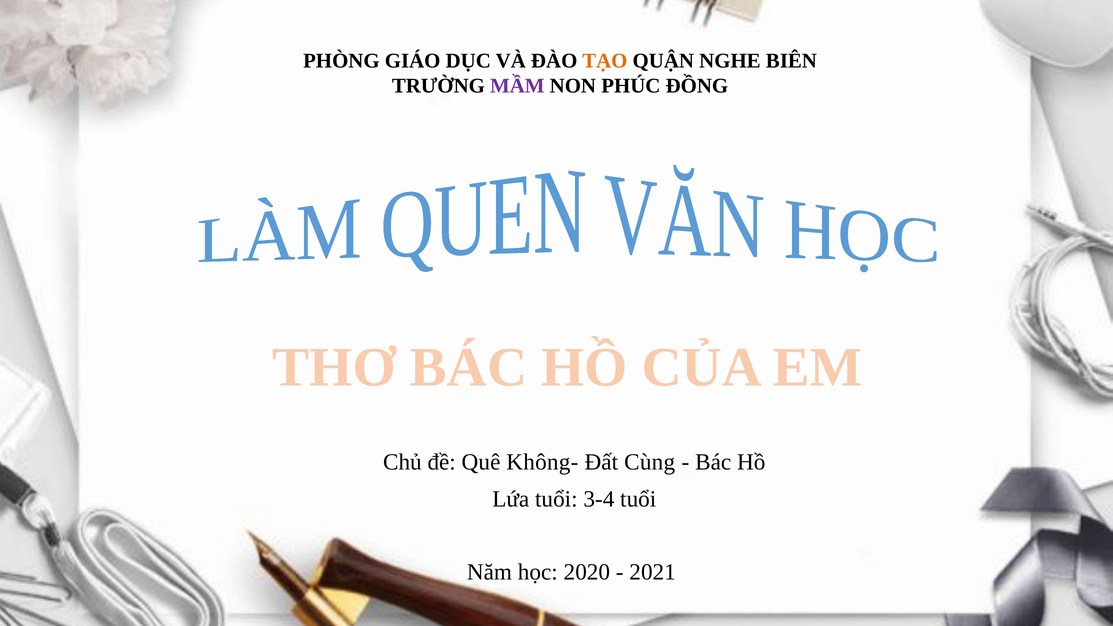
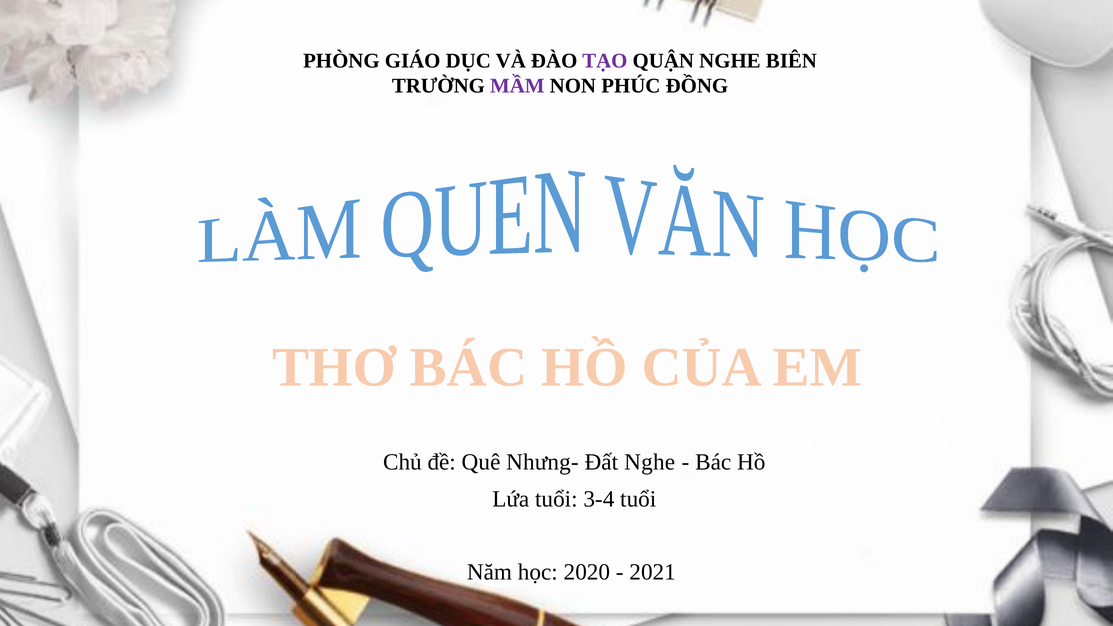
TẠO colour: orange -> purple (605, 61)
Không-: Không- -> Nhưng- (542, 462)
Đất Cùng: Cùng -> Nghe (650, 462)
